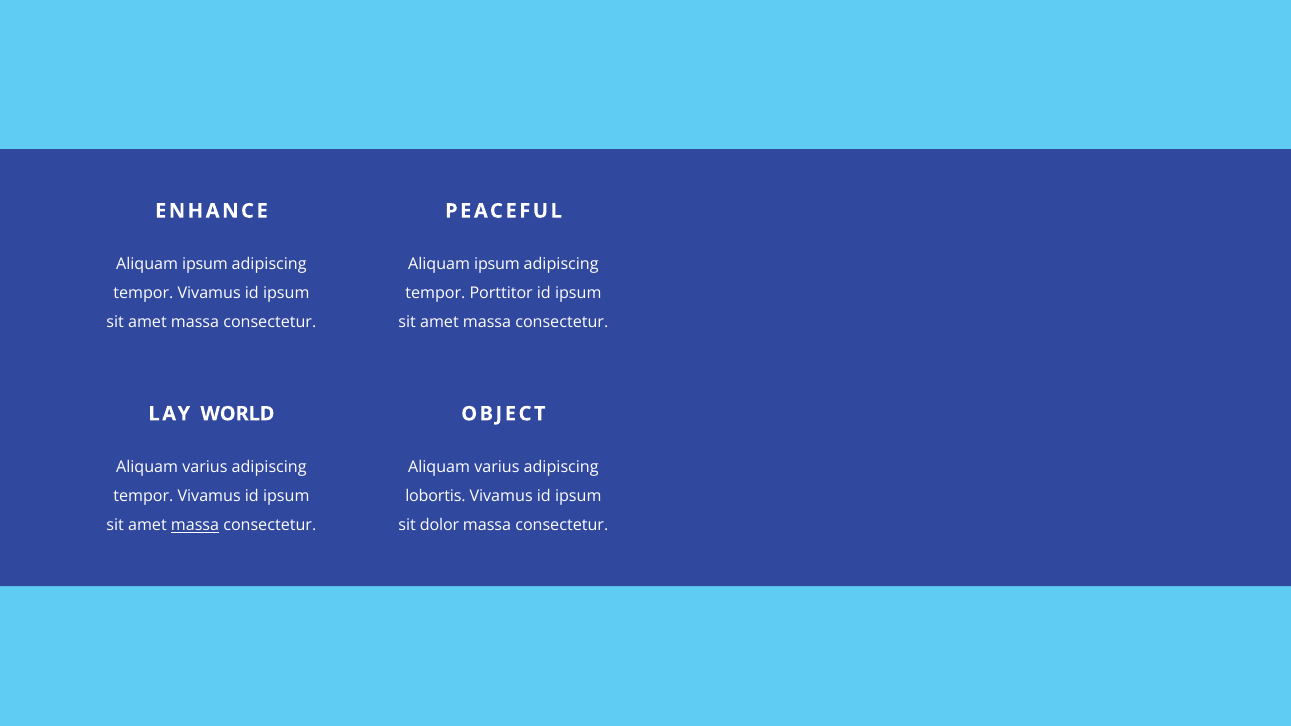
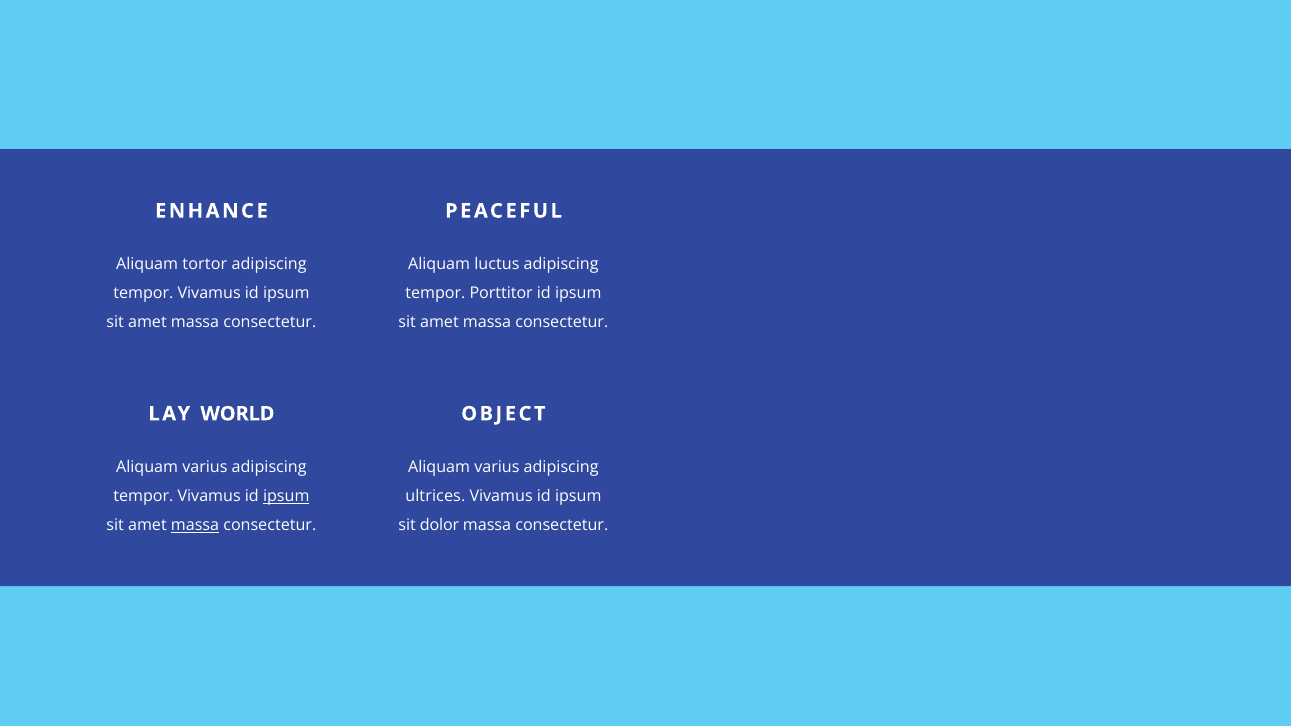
ipsum: ipsum -> tortor (205, 265)
ipsum: ipsum -> luctus (497, 265)
ipsum underline: none -> present (286, 497)
lobortis: lobortis -> ultrices (435, 497)
